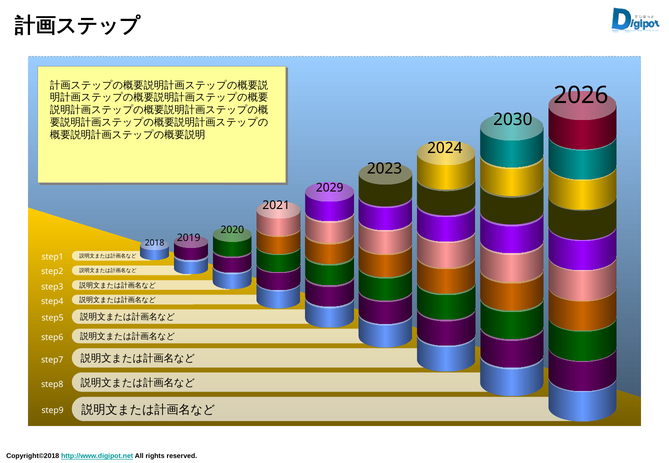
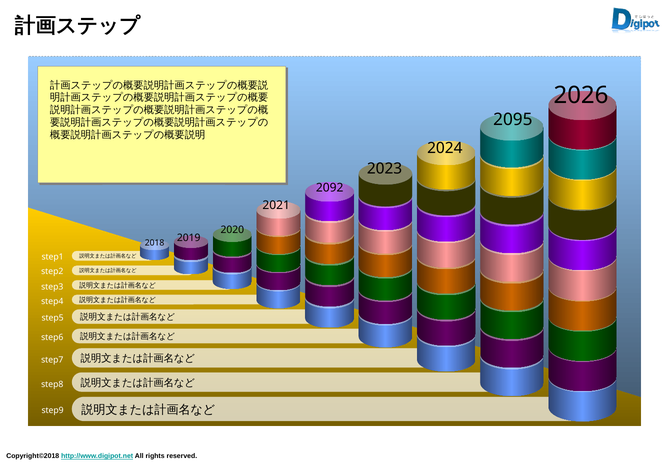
2030: 2030 -> 2095 (513, 119)
2029: 2029 -> 2092 (330, 188)
